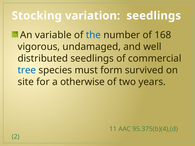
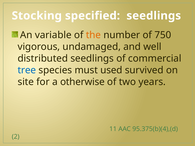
variation: variation -> specified (93, 16)
the colour: blue -> orange (93, 35)
168: 168 -> 750 (163, 35)
form: form -> used (111, 70)
